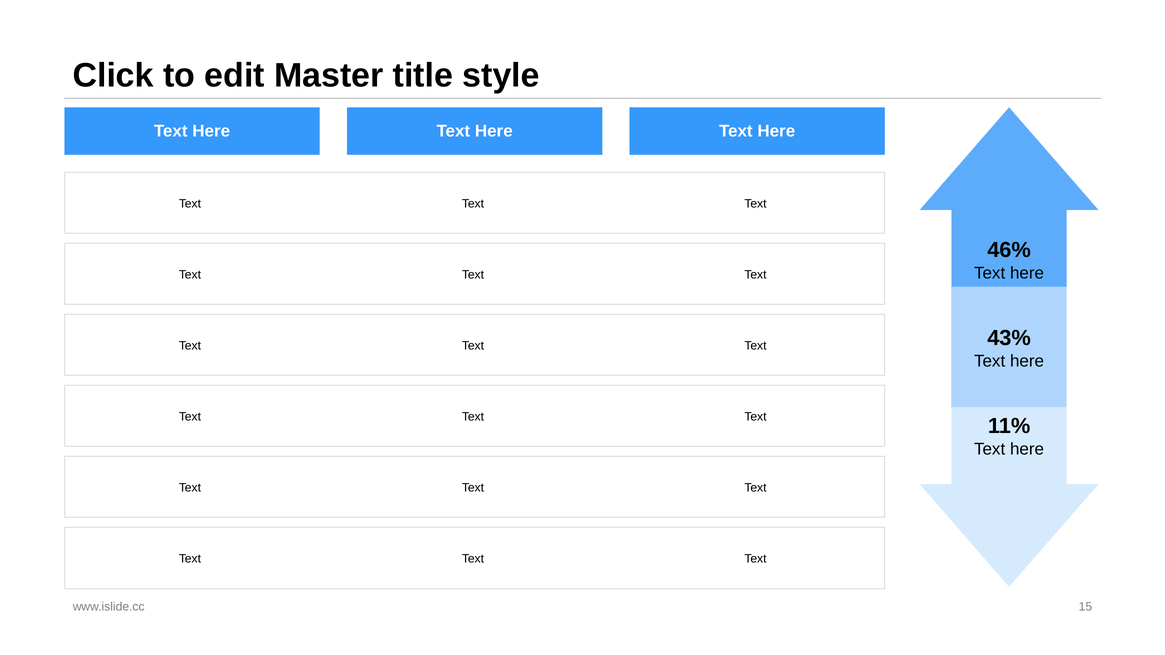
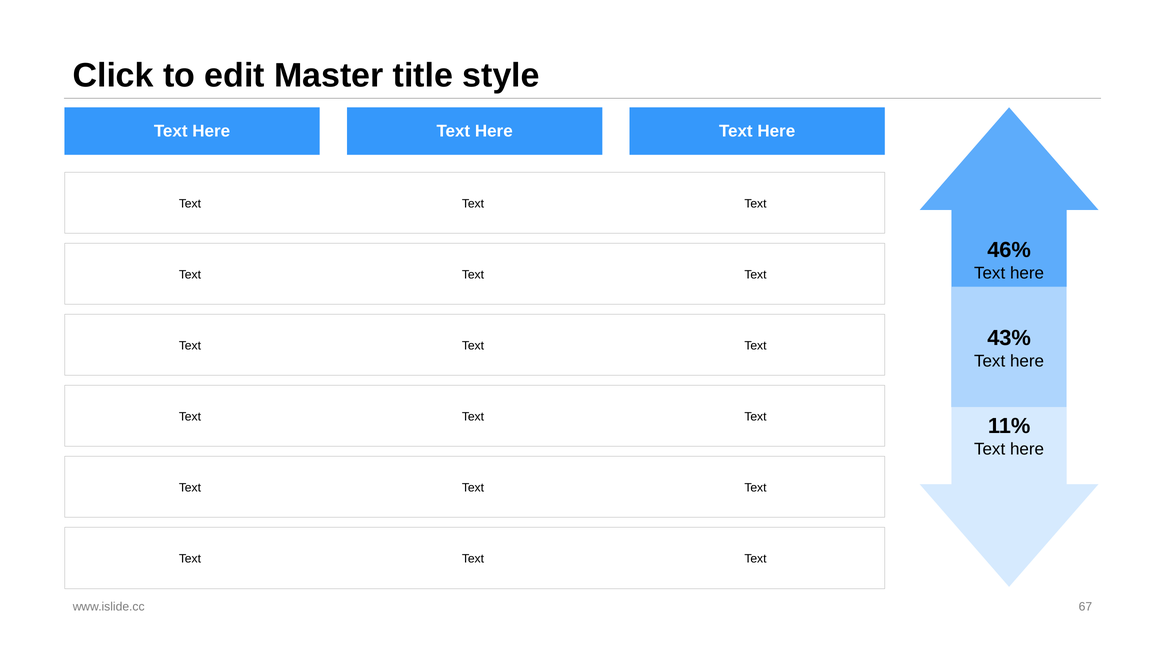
15: 15 -> 67 (1085, 607)
